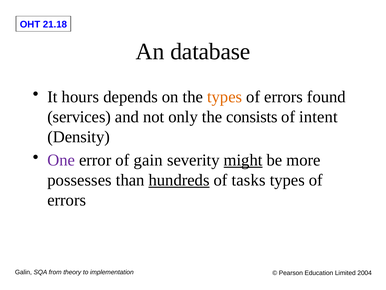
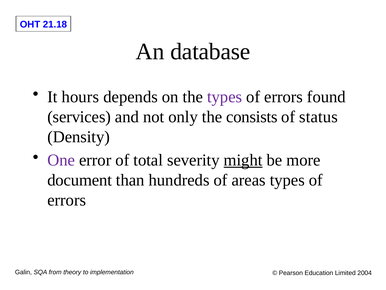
types colour: orange -> purple (225, 97)
intent: intent -> status (318, 117)
gain: gain -> total (148, 160)
possesses: possesses -> document (80, 180)
hundreds underline: present -> none (179, 180)
tasks: tasks -> areas (249, 180)
